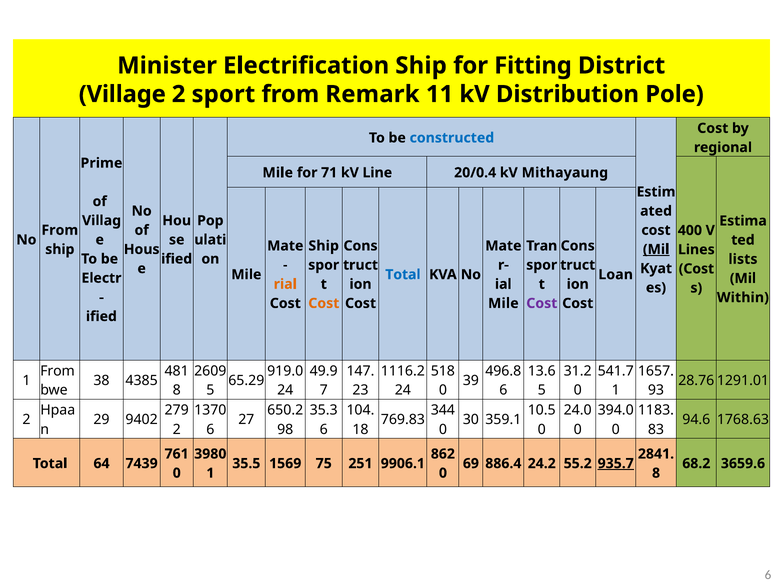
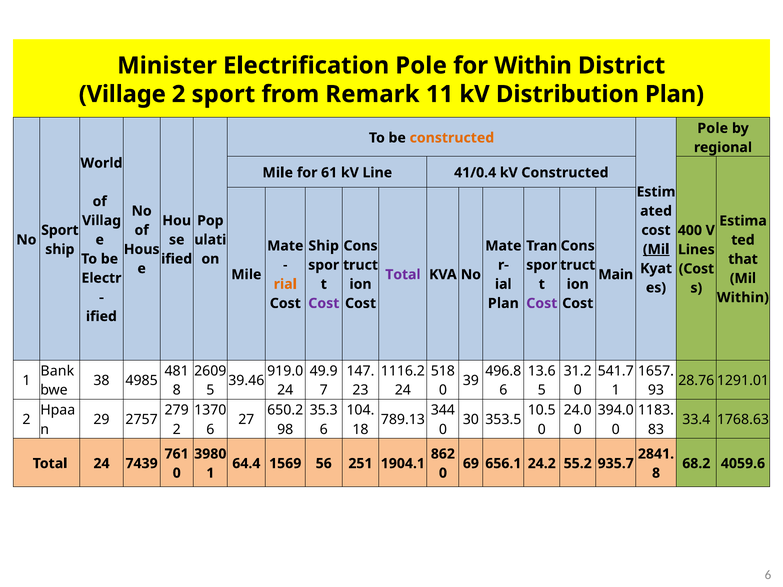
Electrification Ship: Ship -> Pole (421, 66)
for Fitting: Fitting -> Within (533, 66)
Distribution Pole: Pole -> Plan (675, 94)
Cost: Cost -> Pole (713, 128)
constructed colour: blue -> orange (452, 138)
Prime: Prime -> World (101, 163)
71: 71 -> 61 (329, 173)
20/0.4: 20/0.4 -> 41/0.4 (475, 173)
kV Mithayaung: Mithayaung -> Constructed (565, 173)
From: From -> Sport (60, 230)
lists: lists -> that (743, 259)
Total colour: blue -> purple (403, 275)
Loan: Loan -> Main (616, 275)
Cost colour: orange -> purple (324, 303)
Mile: Mile -> Plan (503, 303)
From: From -> Bank (57, 371)
4385: 4385 -> 4985 (142, 381)
65.29: 65.29 -> 39.46 (246, 381)
9402: 9402 -> 2757 (142, 420)
769.83: 769.83 -> 789.13 (403, 420)
359.1: 359.1 -> 353.5 (503, 420)
94.6: 94.6 -> 33.4 (696, 420)
Total 64: 64 -> 24 (102, 464)
35.5: 35.5 -> 64.4 (246, 464)
75: 75 -> 56 (324, 464)
9906.1: 9906.1 -> 1904.1 (403, 464)
886.4: 886.4 -> 656.1 (503, 464)
935.7 underline: present -> none (616, 464)
3659.6: 3659.6 -> 4059.6 (743, 464)
